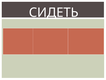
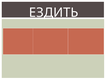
СИДЕТЬ: СИДЕТЬ -> ЕЗДИТЬ (54, 12)
